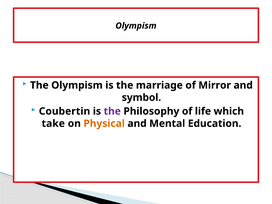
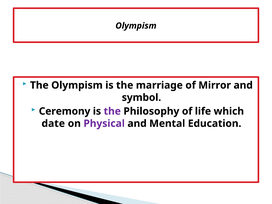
Coubertin: Coubertin -> Ceremony (65, 111)
take: take -> date (53, 124)
Physical colour: orange -> purple (104, 124)
